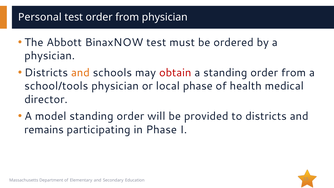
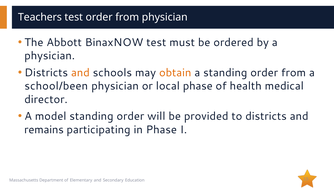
Personal: Personal -> Teachers (40, 17)
obtain colour: red -> orange (175, 73)
school/tools: school/tools -> school/been (56, 86)
